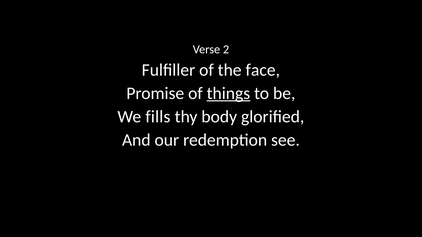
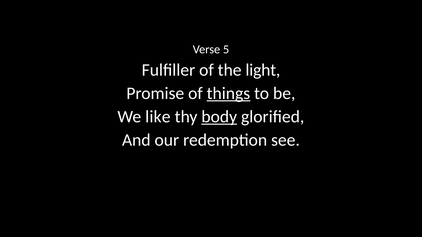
2: 2 -> 5 (226, 50)
face: face -> light (263, 70)
fills: fills -> like (158, 117)
body underline: none -> present (219, 117)
